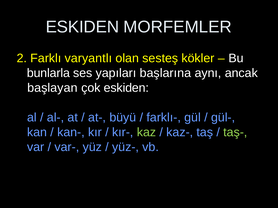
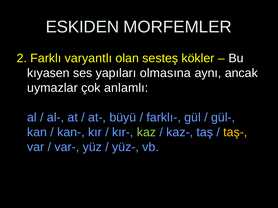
bunlarla: bunlarla -> kıyasen (48, 73)
başlarına: başlarına -> olmasına (165, 73)
başlayan: başlayan -> uymazlar (52, 88)
çok eskiden: eskiden -> anlamlı (126, 88)
taş- colour: light green -> yellow (235, 133)
